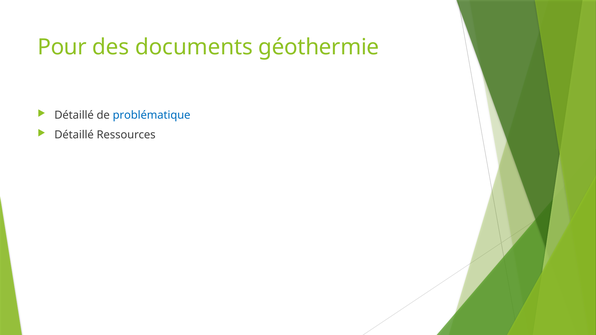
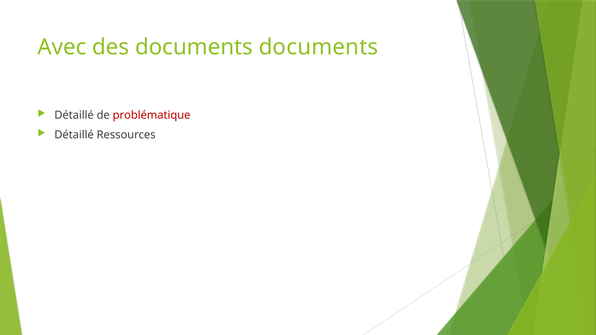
Pour: Pour -> Avec (62, 47)
documents géothermie: géothermie -> documents (319, 47)
problématique colour: blue -> red (152, 115)
